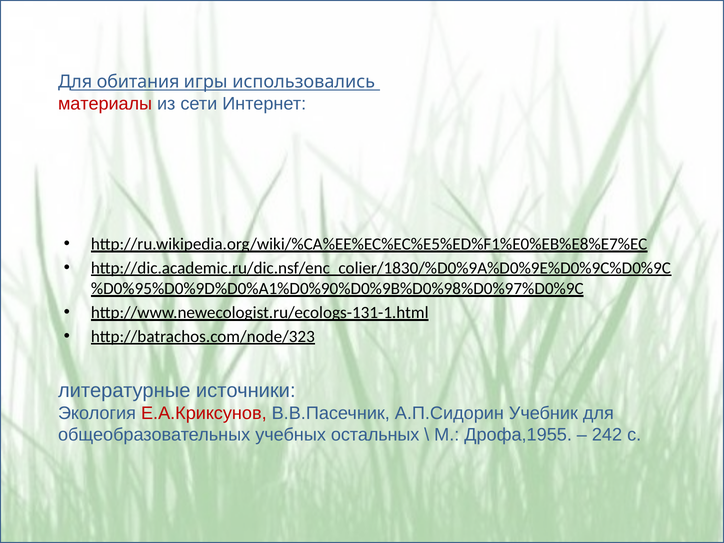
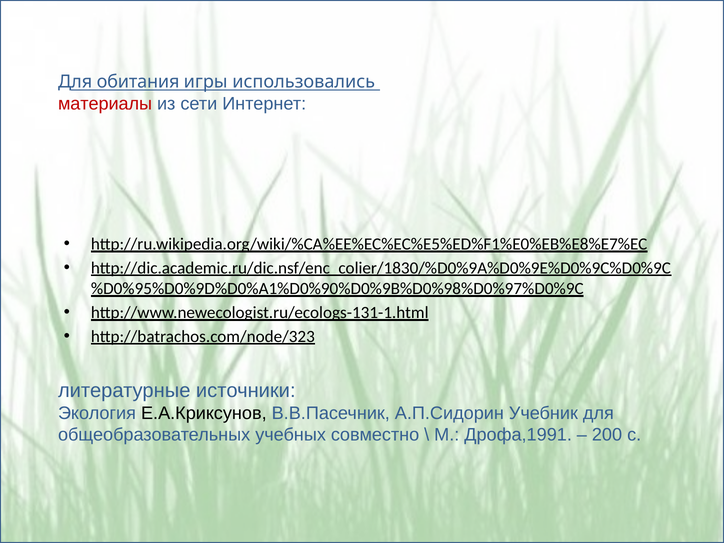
Е.А.Криксунов colour: red -> black (204, 413)
остальных: остальных -> совместно (375, 435)
Дрофа,1955: Дрофа,1955 -> Дрофа,1991 (518, 435)
242: 242 -> 200 (607, 435)
